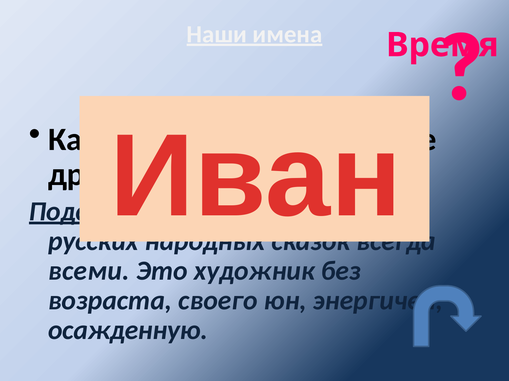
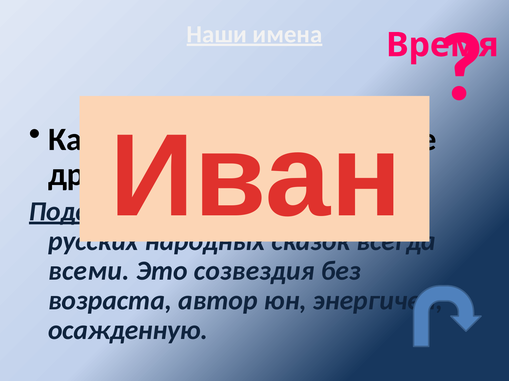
художник: художник -> созвездия (254, 271)
своего: своего -> автор (218, 301)
